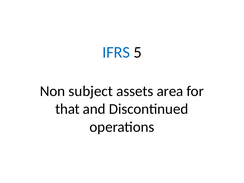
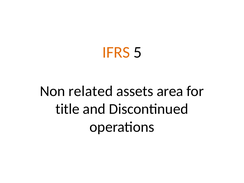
IFRS colour: blue -> orange (116, 52)
subject: subject -> related (91, 91)
that: that -> title (68, 109)
